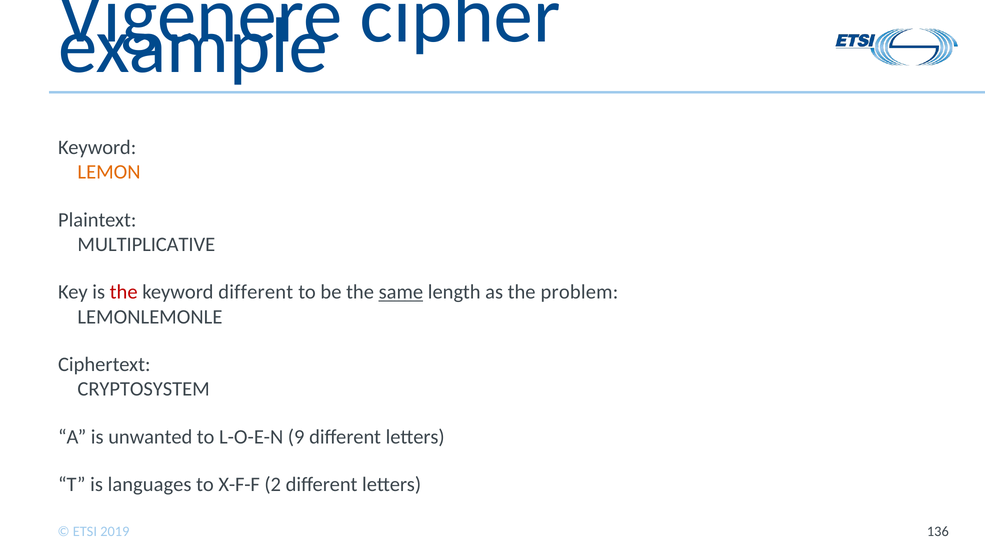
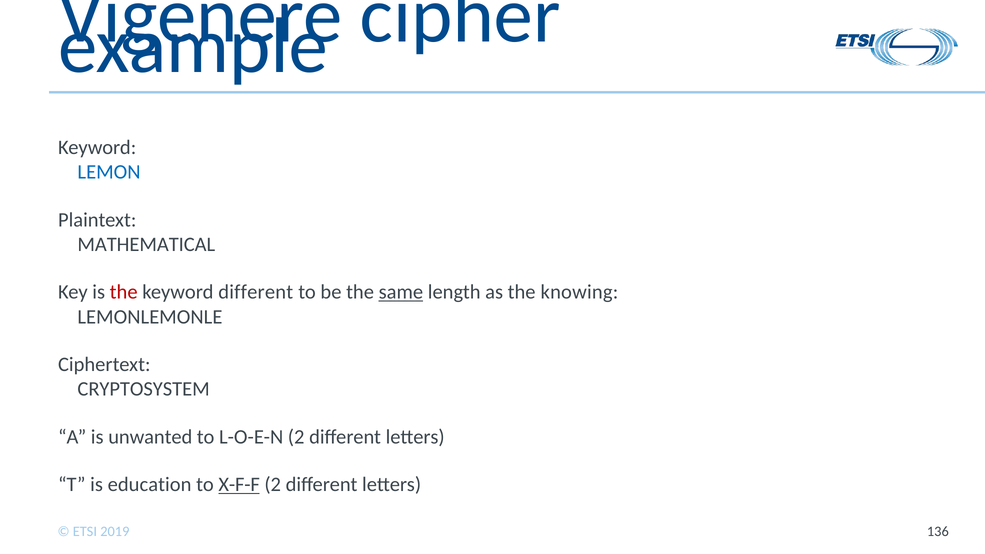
LEMON colour: orange -> blue (109, 172)
MULTIPLICATIVE: MULTIPLICATIVE -> MATHEMATICAL (146, 244)
problem: problem -> knowing (579, 292)
L-O-E-N 9: 9 -> 2 (296, 437)
languages: languages -> education (150, 485)
X-F-F underline: none -> present (239, 485)
